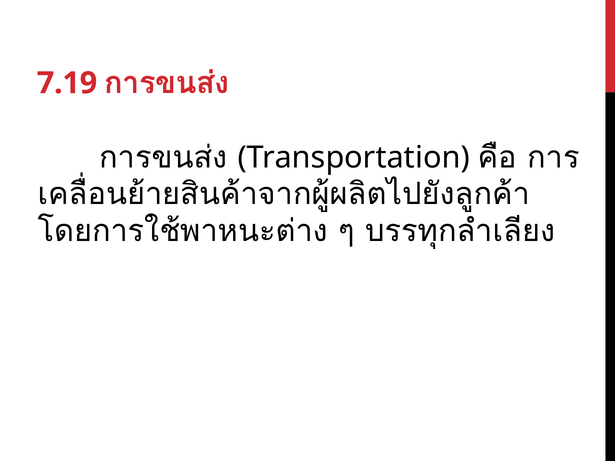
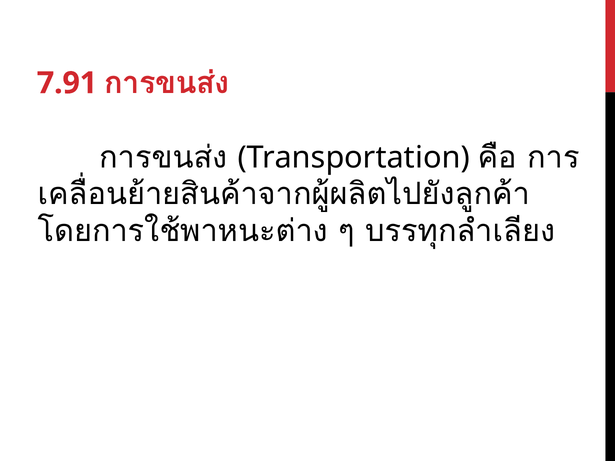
7.19: 7.19 -> 7.91 (67, 83)
